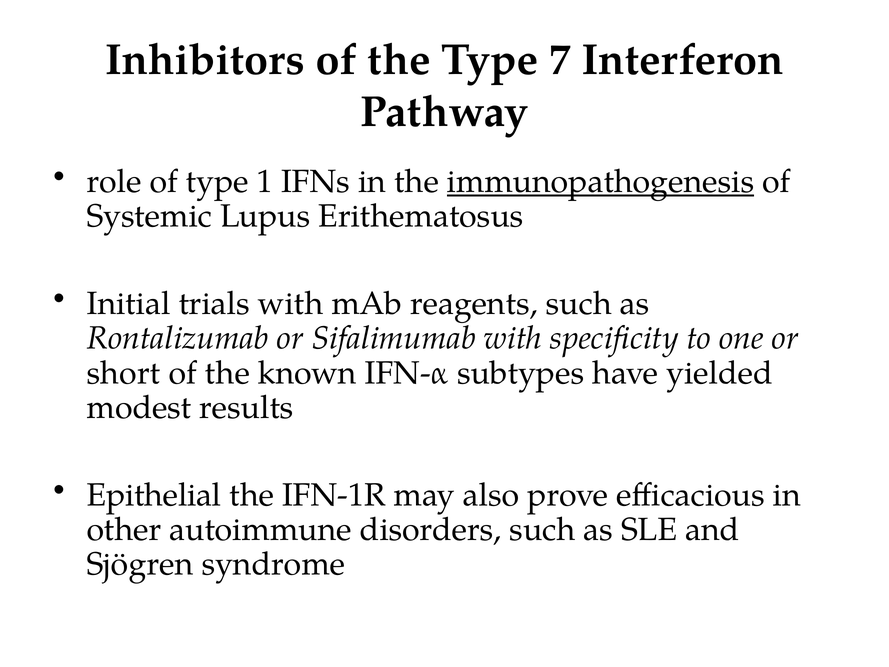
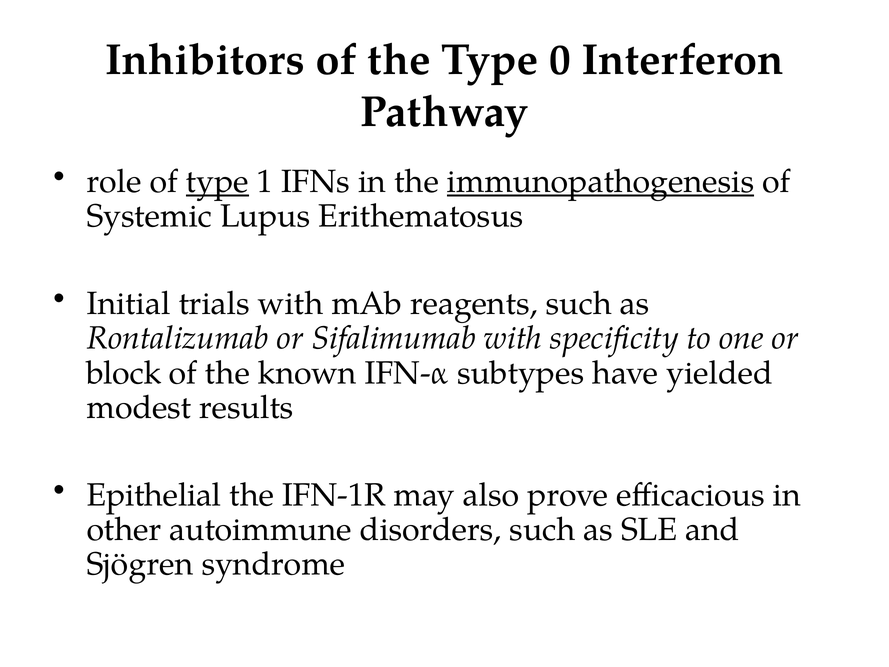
7: 7 -> 0 (560, 60)
type underline: none -> present (217, 182)
short: short -> block (124, 373)
